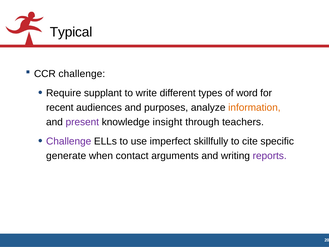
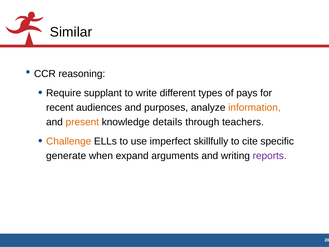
Typical: Typical -> Similar (71, 32)
CCR challenge: challenge -> reasoning (82, 74)
word: word -> pays (247, 93)
present colour: purple -> orange (82, 122)
insight: insight -> details (167, 122)
Challenge colour: purple -> orange (69, 141)
contact: contact -> expand (132, 156)
